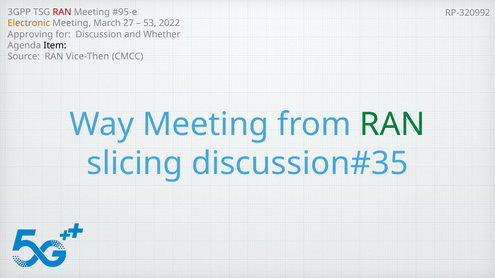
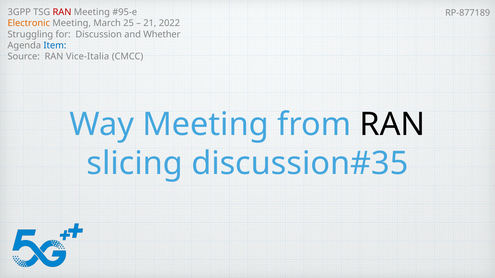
RP-320992: RP-320992 -> RP-877189 (468, 13)
27: 27 -> 25 (129, 23)
53: 53 -> 21 (150, 23)
Approving: Approving -> Struggling (30, 34)
Item colour: black -> blue (55, 46)
Vice-Then: Vice-Then -> Vice-Italia (88, 57)
RAN colour: green -> black (392, 125)
